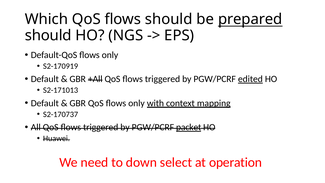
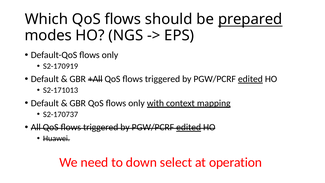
should: should -> modes (48, 35)
packet: packet -> edited (189, 127)
